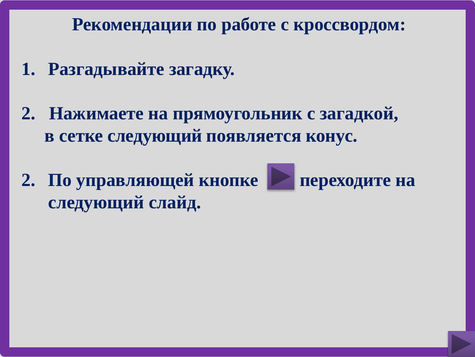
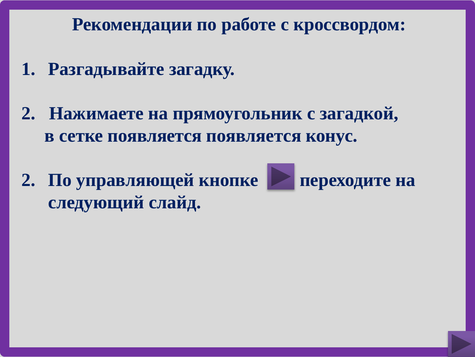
сетке следующий: следующий -> появляется (155, 135)
